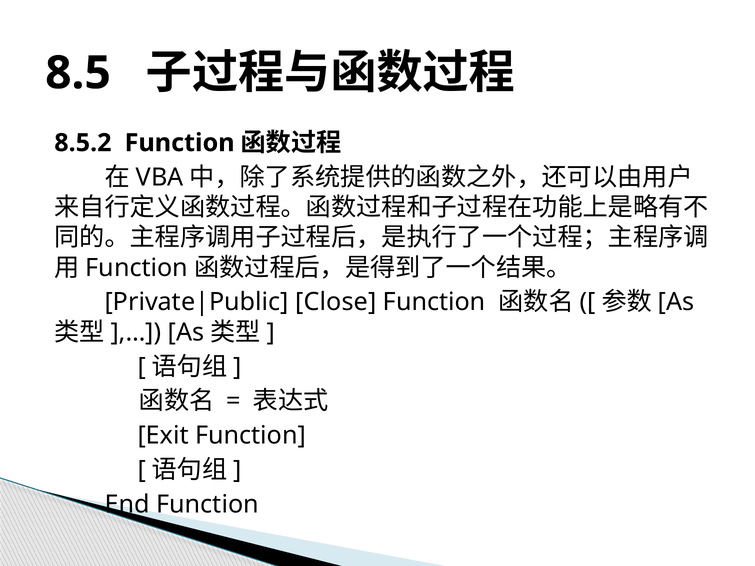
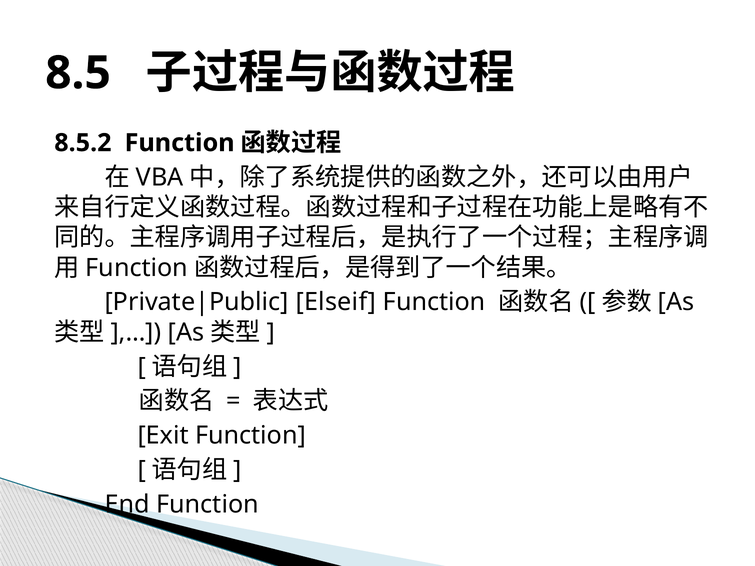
Close: Close -> Elseif (336, 302)
